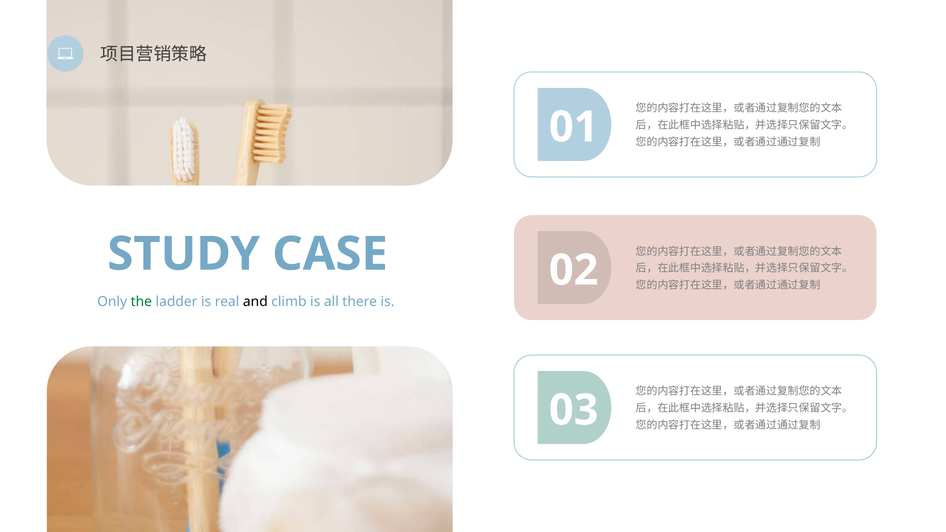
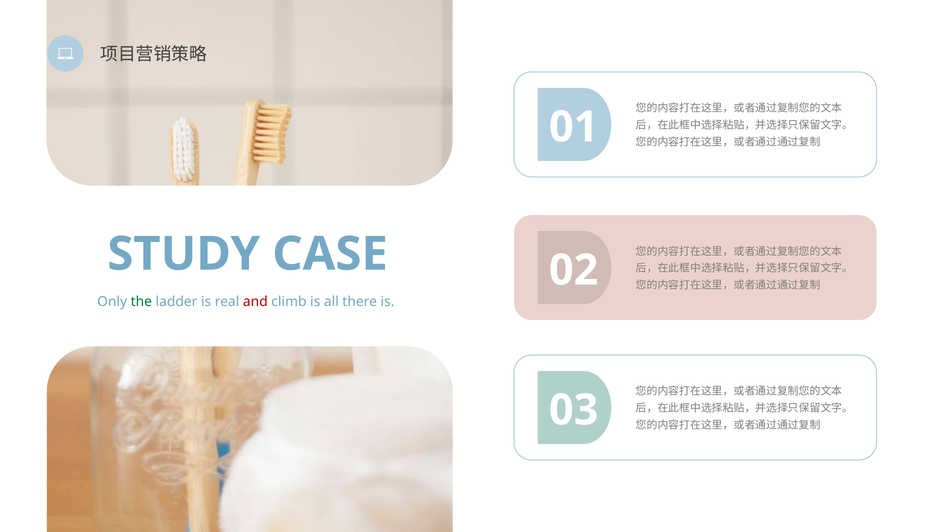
and colour: black -> red (255, 302)
